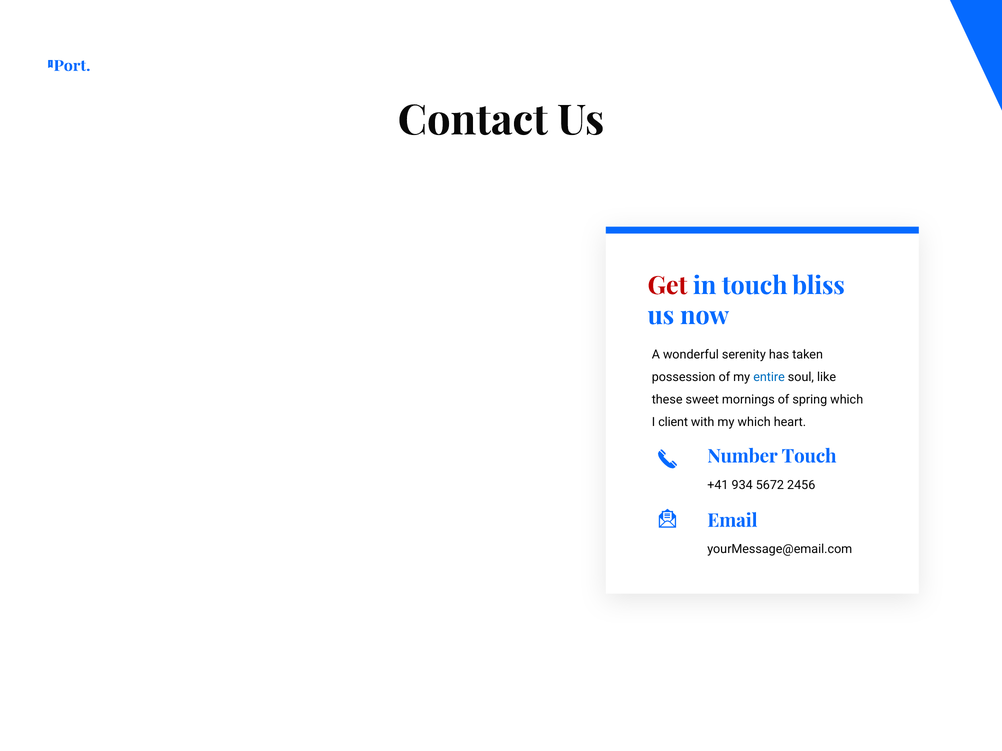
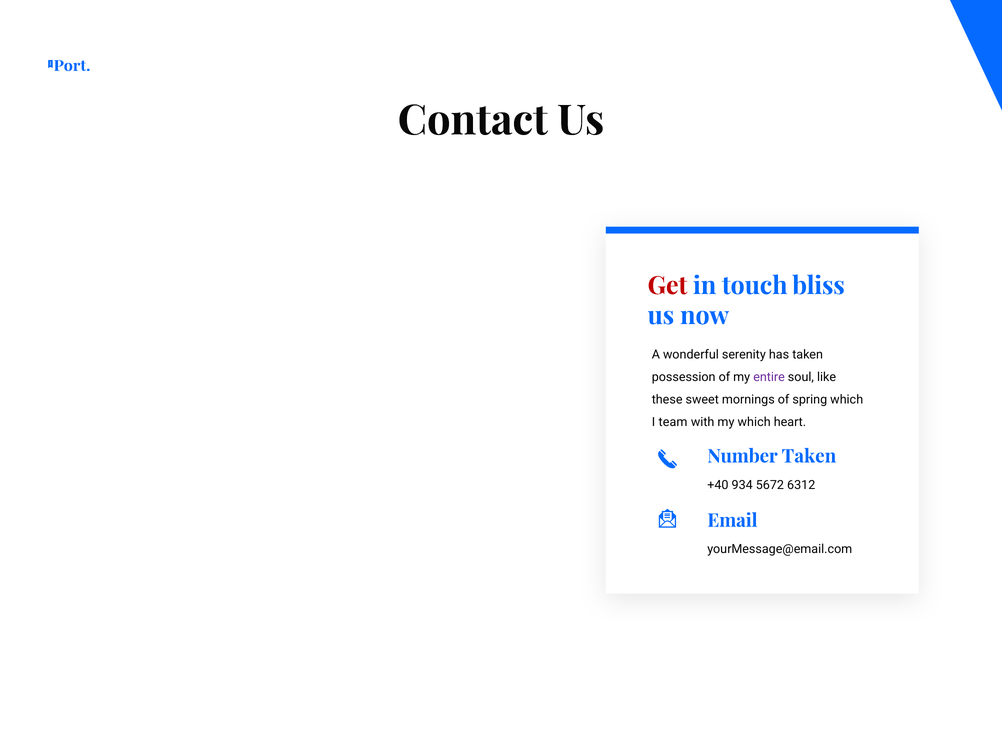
entire colour: blue -> purple (769, 377)
client: client -> team (673, 423)
Number Touch: Touch -> Taken (809, 457)
+41: +41 -> +40 (718, 485)
2456: 2456 -> 6312 (801, 485)
